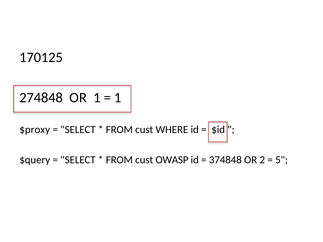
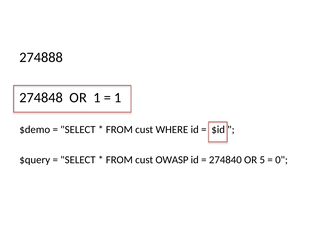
170125: 170125 -> 274888 (41, 58)
$proxy: $proxy -> $demo (35, 130)
374848: 374848 -> 274840 (225, 160)
2: 2 -> 5 (262, 160)
5: 5 -> 0 (282, 160)
